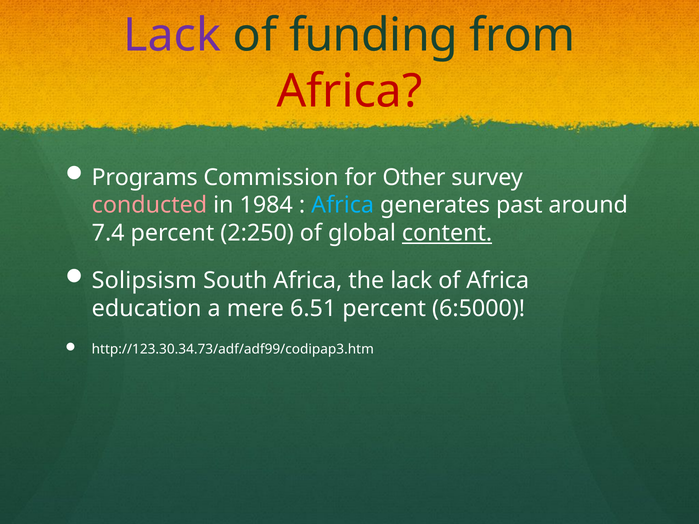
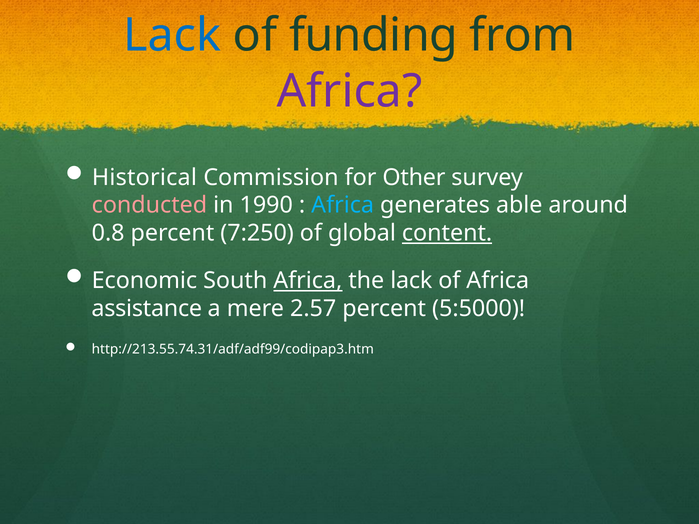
Lack colour: purple -> blue (172, 36)
Africa colour: red -> purple (349, 91)
Programs: Programs -> Historical (144, 177)
1984: 1984 -> 1990 (266, 205)
past: past -> able (519, 205)
7.4: 7.4 -> 0.8 (108, 233)
2:250: 2:250 -> 7:250 (257, 233)
Solipsism: Solipsism -> Economic (144, 281)
Africa underline: none -> present (308, 281)
education: education -> assistance (147, 309)
6.51: 6.51 -> 2.57 (313, 309)
6:5000: 6:5000 -> 5:5000 (479, 309)
http://123.30.34.73/adf/adf99/codipap3.htm: http://123.30.34.73/adf/adf99/codipap3.htm -> http://213.55.74.31/adf/adf99/codipap3.htm (233, 350)
